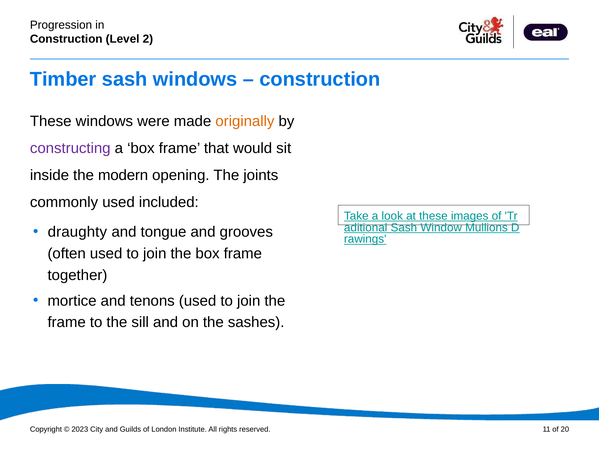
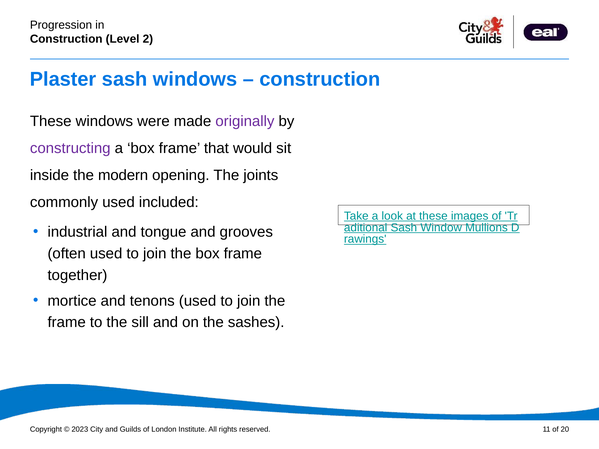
Timber: Timber -> Plaster (63, 79)
originally colour: orange -> purple (245, 121)
draughty: draughty -> industrial (77, 232)
